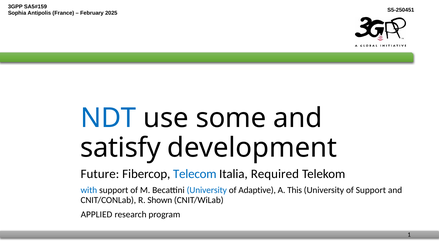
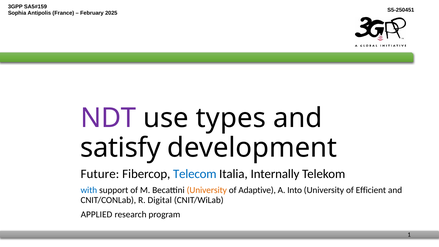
NDT colour: blue -> purple (108, 118)
some: some -> types (231, 118)
Required: Required -> Internally (275, 174)
University colour: blue -> orange (207, 190)
This: This -> Into (295, 190)
of Support: Support -> Efficient (371, 190)
Shown: Shown -> Digital (160, 200)
